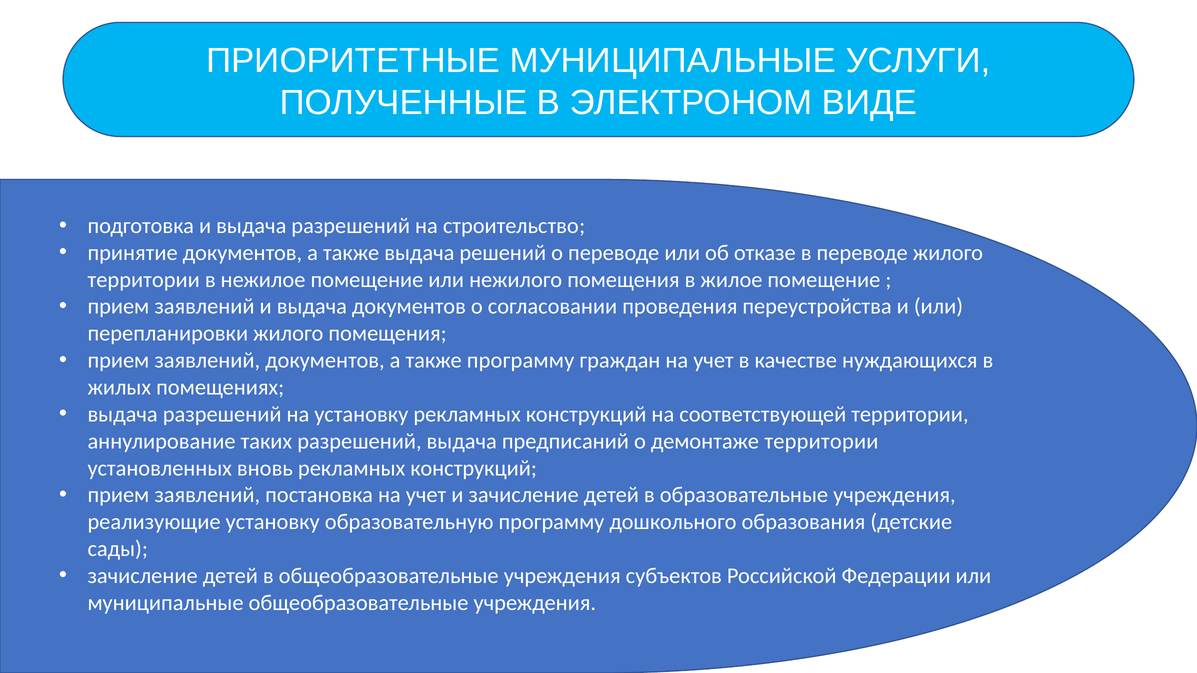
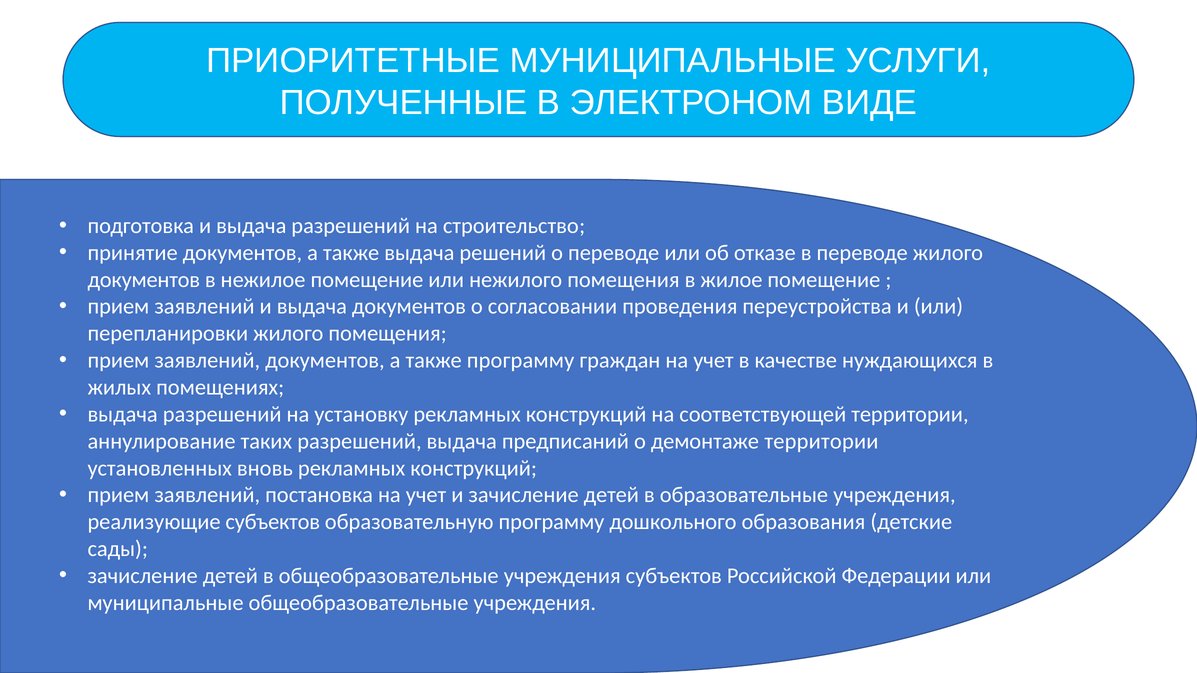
территории: территории -> документов (144, 280)
реализующие установку: установку -> субъектов (273, 522)
